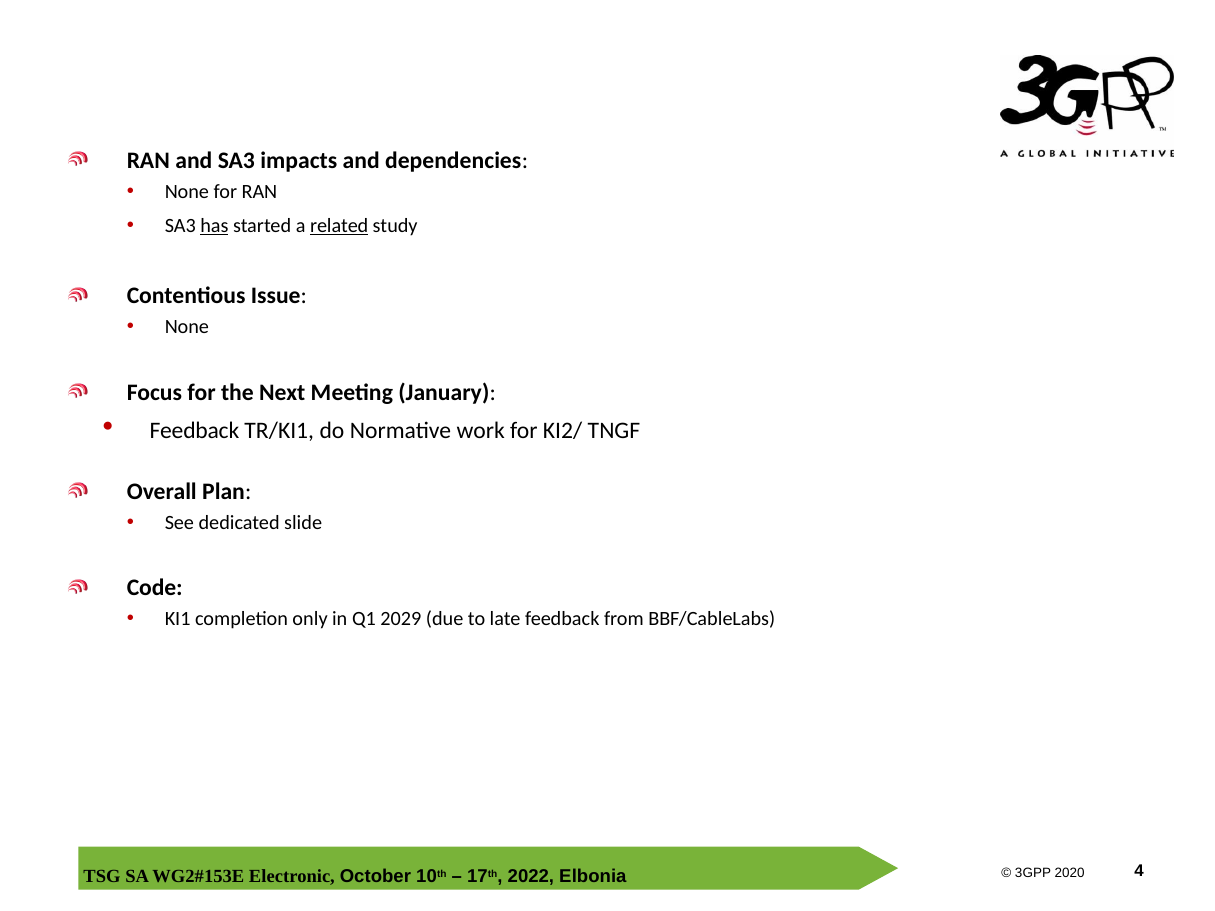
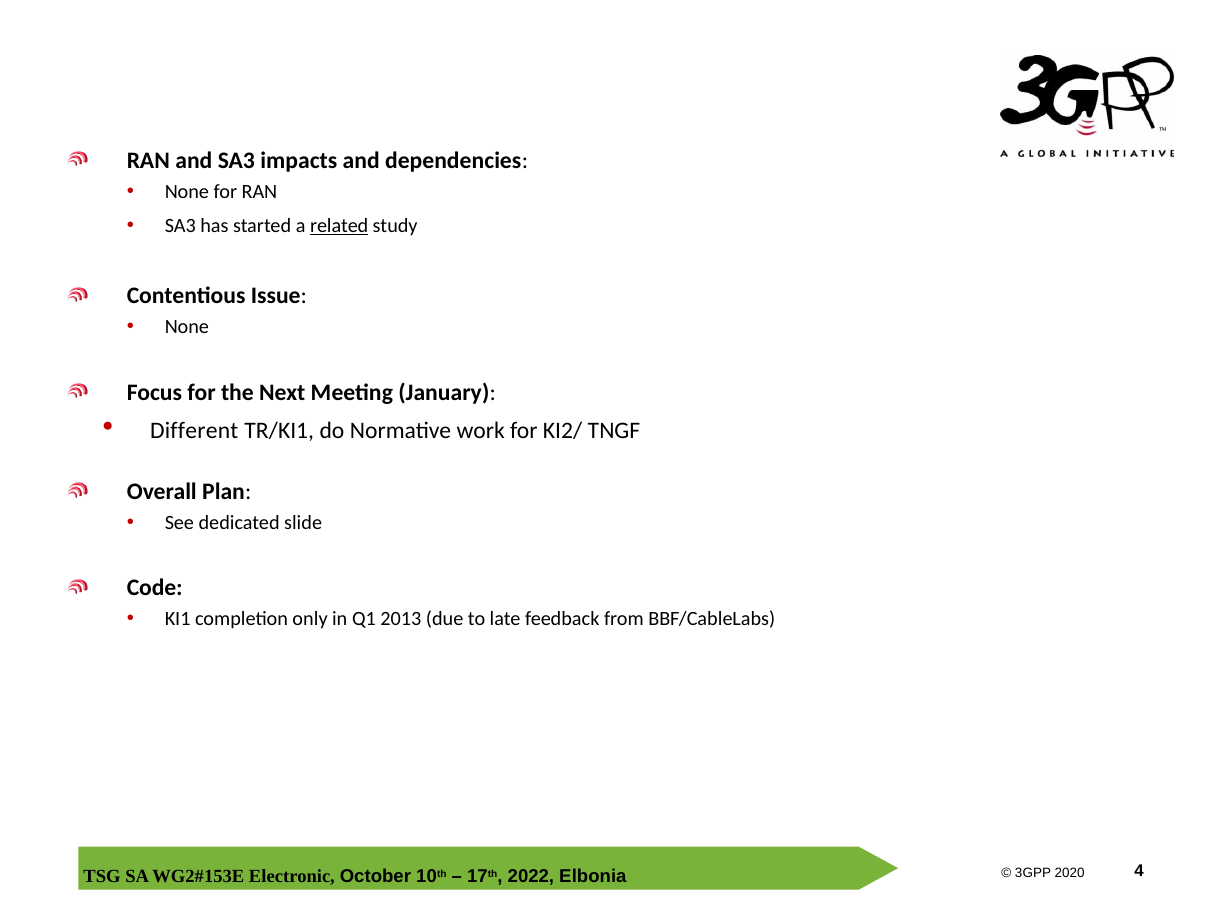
has underline: present -> none (214, 226)
Feedback: Feedback -> Different (194, 431)
2029: 2029 -> 2013 (401, 619)
